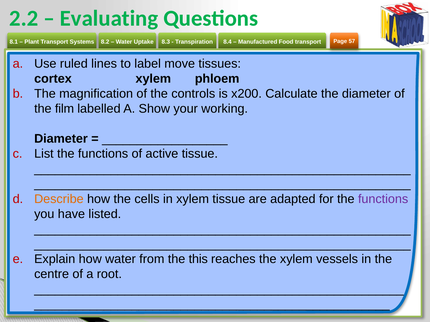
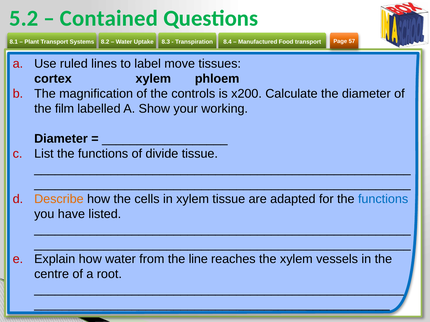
2.2: 2.2 -> 5.2 (24, 18)
Evaluating: Evaluating -> Contained (109, 18)
active: active -> divide (162, 154)
functions colour: purple -> blue (383, 199)
this: this -> line (198, 259)
